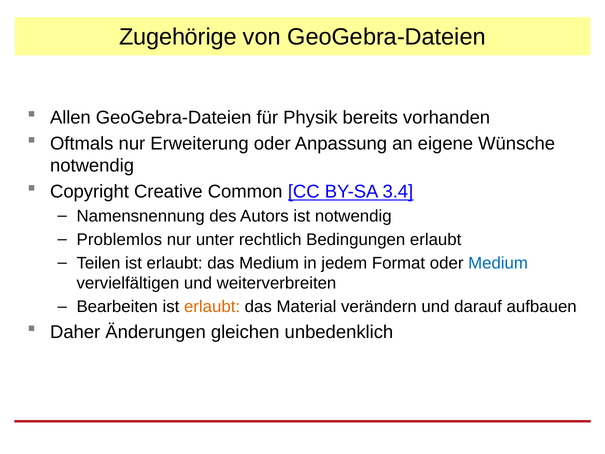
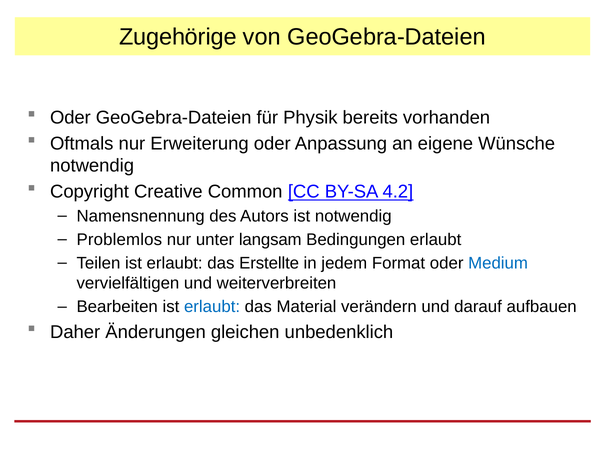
Allen: Allen -> Oder (70, 118)
3.4: 3.4 -> 4.2 (398, 192)
rechtlich: rechtlich -> langsam (270, 240)
das Medium: Medium -> Erstellte (269, 263)
erlaubt colour: orange -> blue (212, 307)
